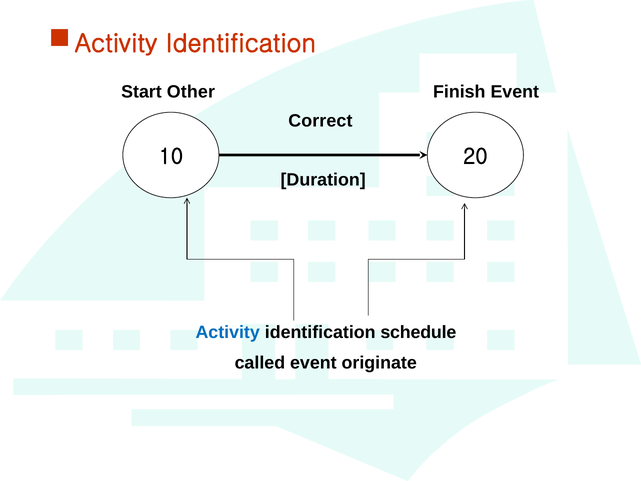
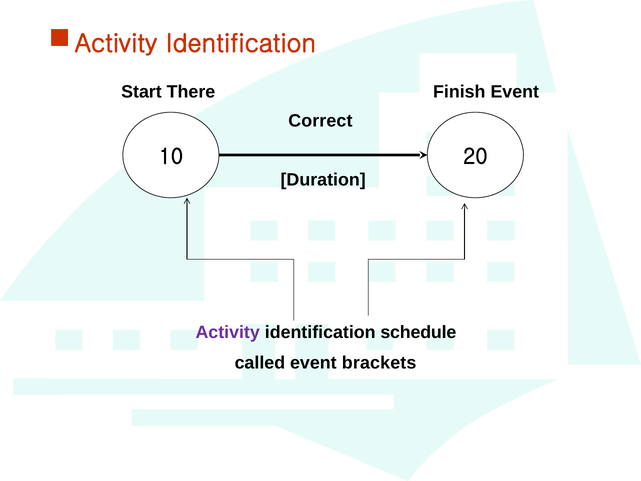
Other: Other -> There (191, 92)
Activity colour: blue -> purple (228, 332)
originate: originate -> brackets (379, 363)
